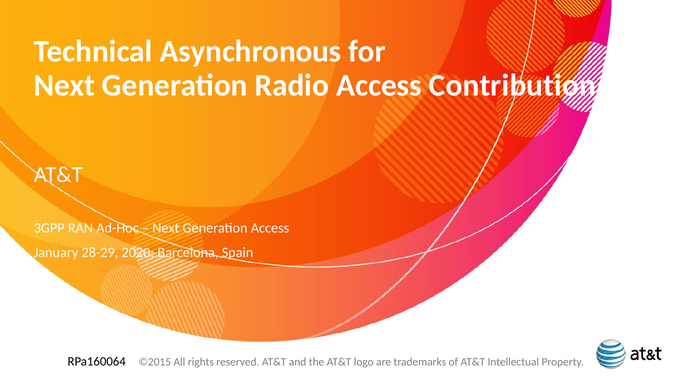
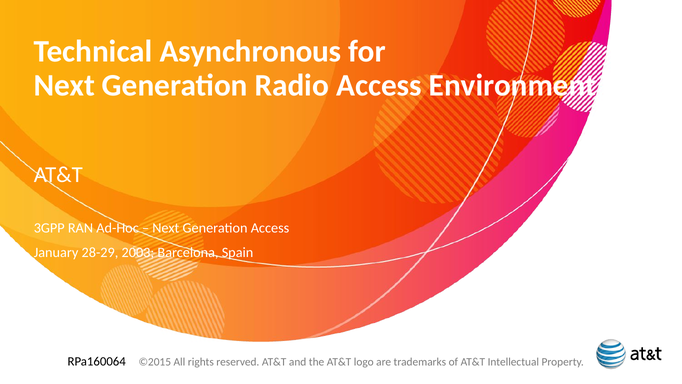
Contribution: Contribution -> Environment (513, 85)
2020: 2020 -> 2003 (138, 253)
